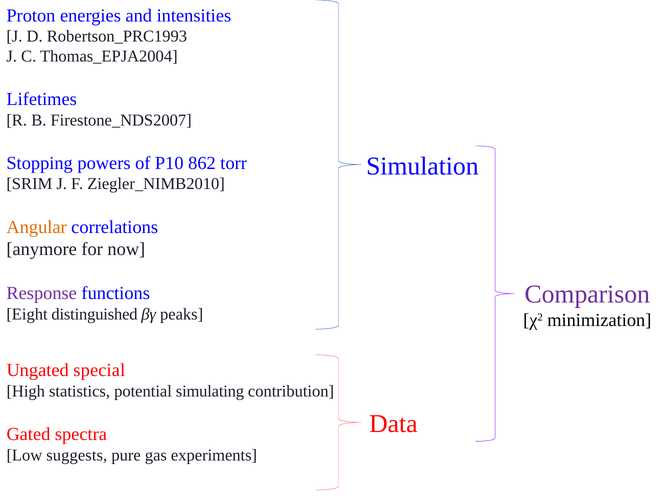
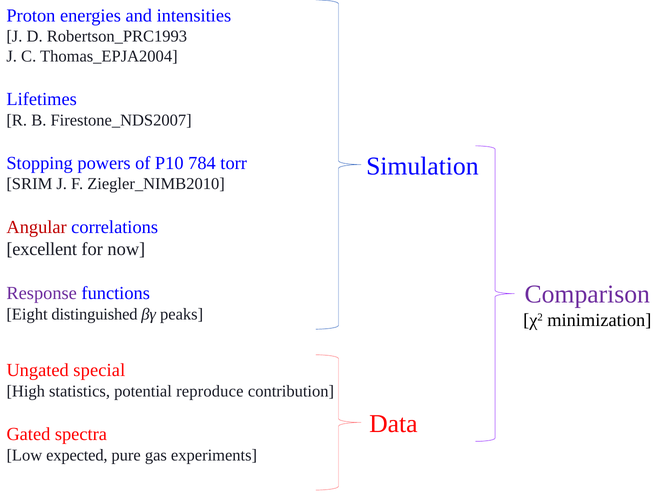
862: 862 -> 784 (202, 163)
Angular colour: orange -> red (37, 227)
anymore: anymore -> excellent (42, 249)
simulating: simulating -> reproduce (210, 391)
suggests: suggests -> expected (77, 455)
